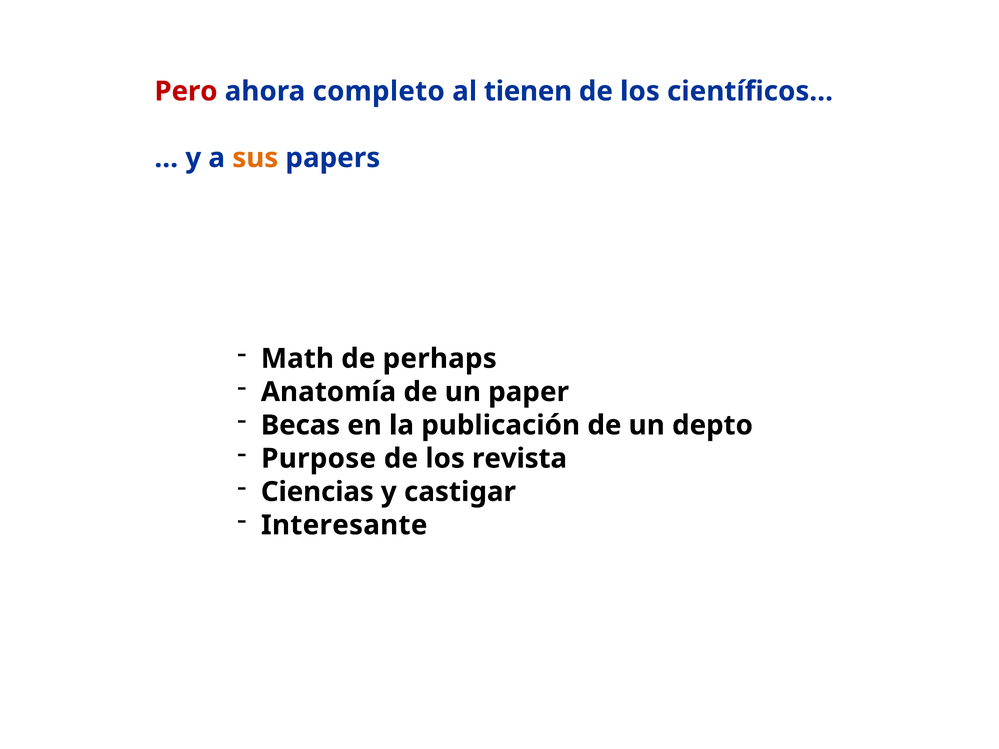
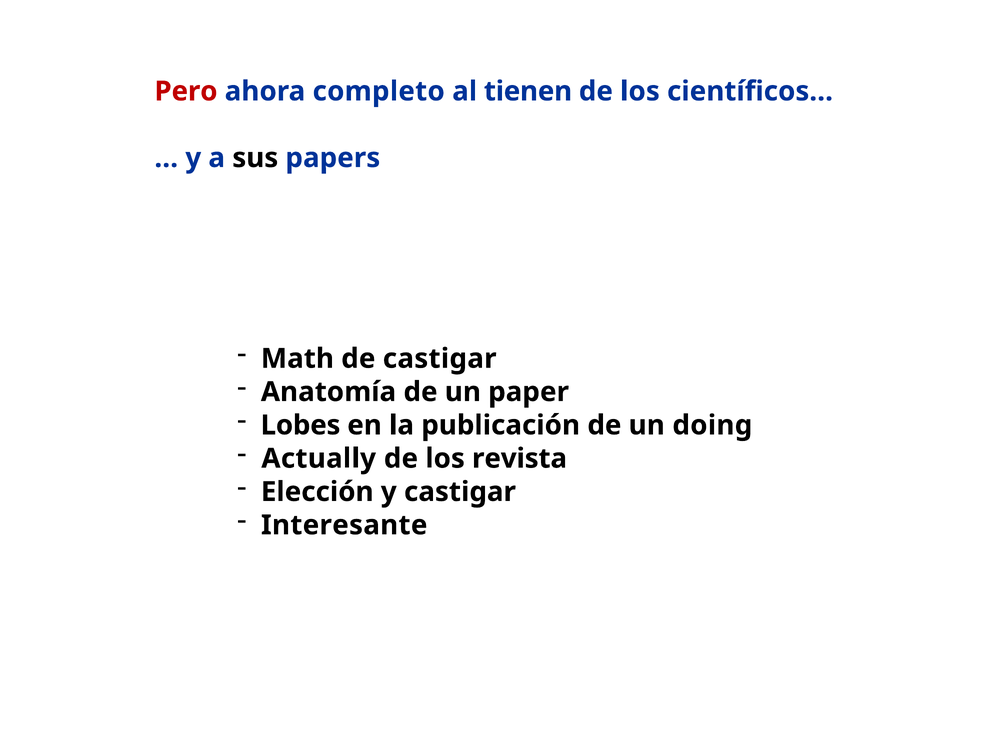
sus colour: orange -> black (255, 158)
de perhaps: perhaps -> castigar (440, 359)
Becas: Becas -> Lobes (301, 425)
depto: depto -> doing (712, 425)
Purpose: Purpose -> Actually (319, 459)
Ciencias: Ciencias -> Elección (317, 492)
